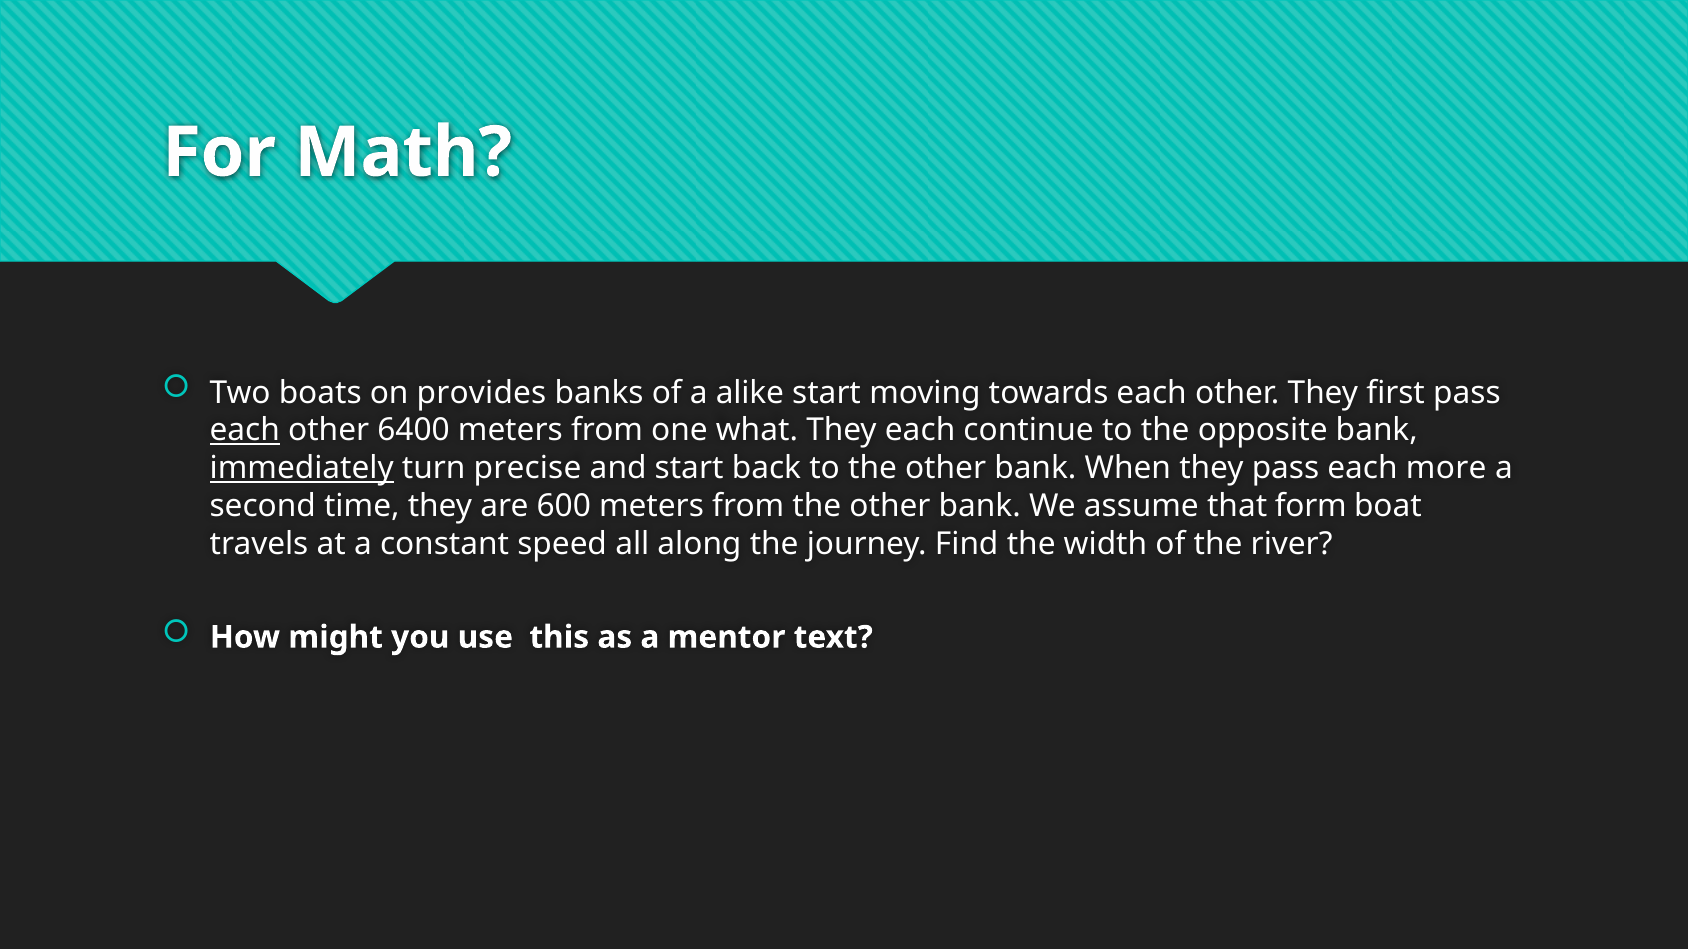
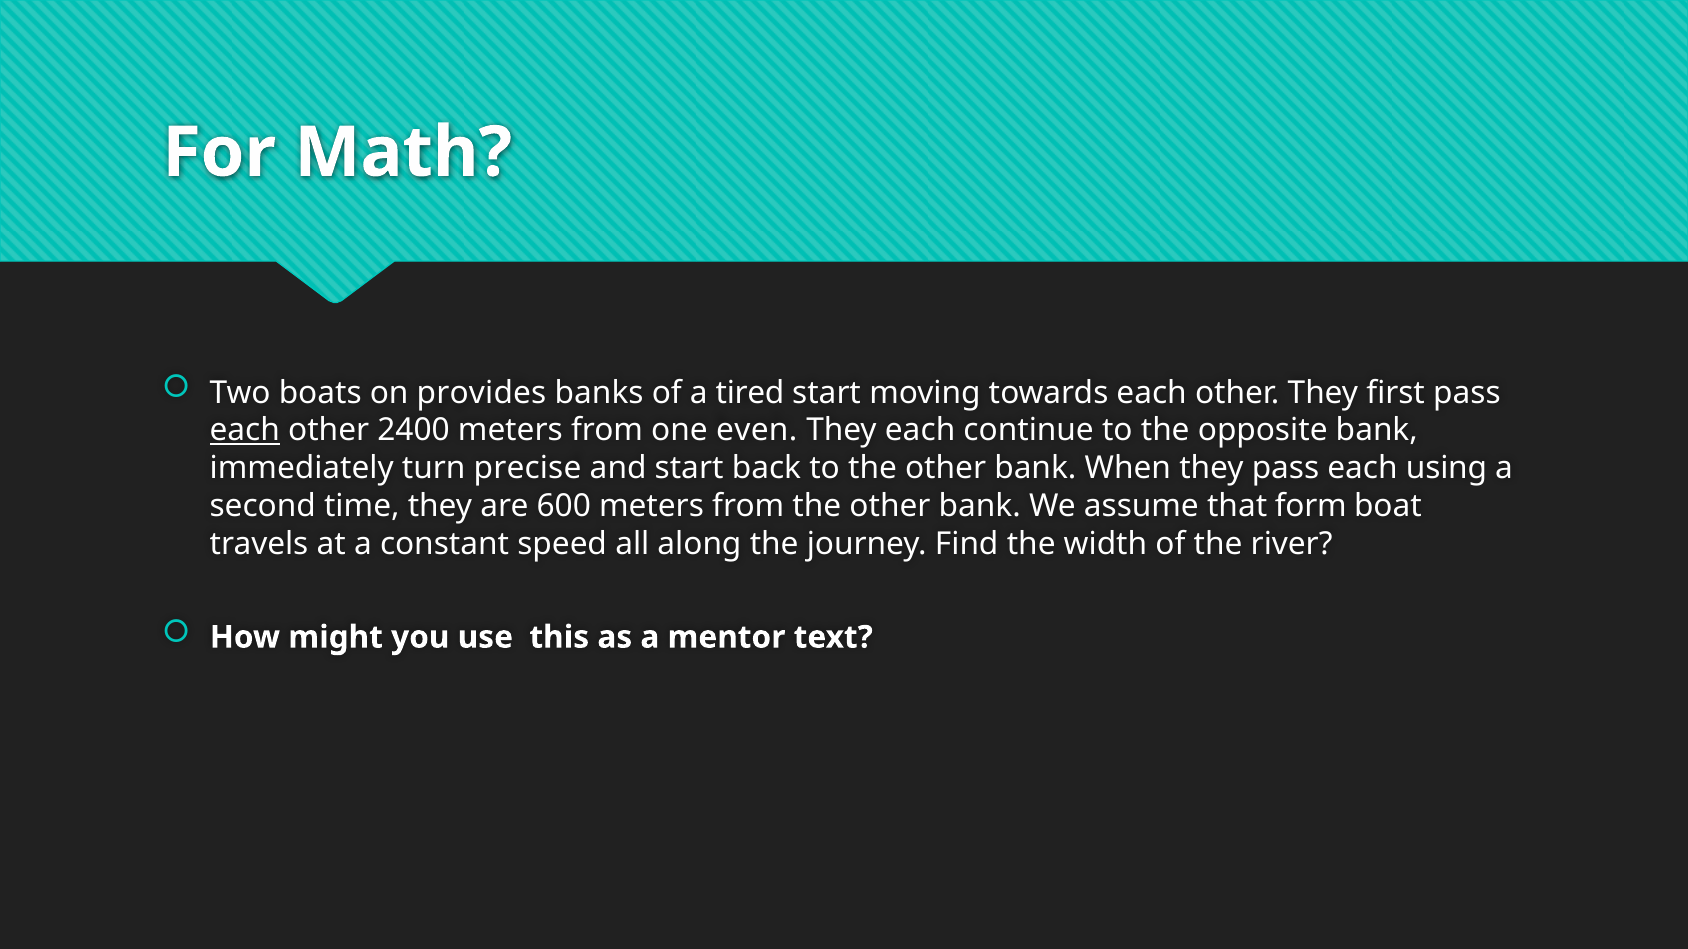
alike: alike -> tired (750, 393)
6400: 6400 -> 2400 (414, 431)
what: what -> even (757, 431)
immediately underline: present -> none (302, 469)
more: more -> using (1446, 469)
